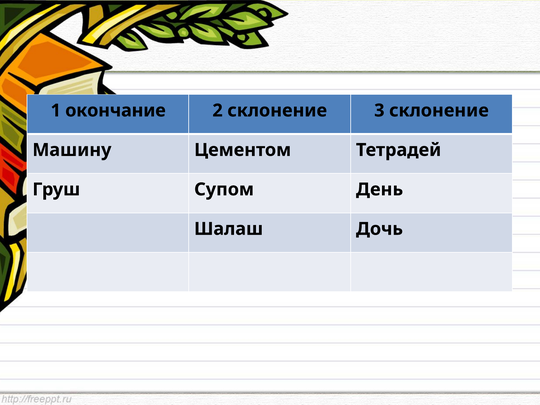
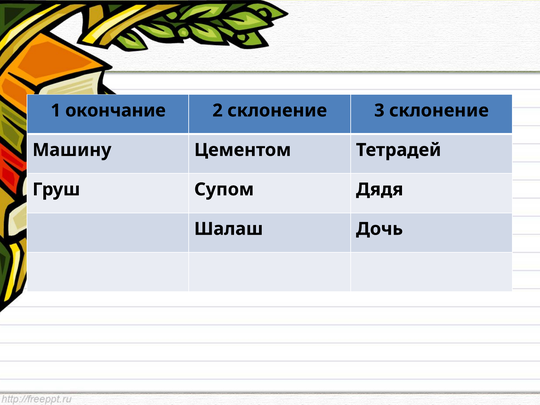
День: День -> Дядя (380, 189)
